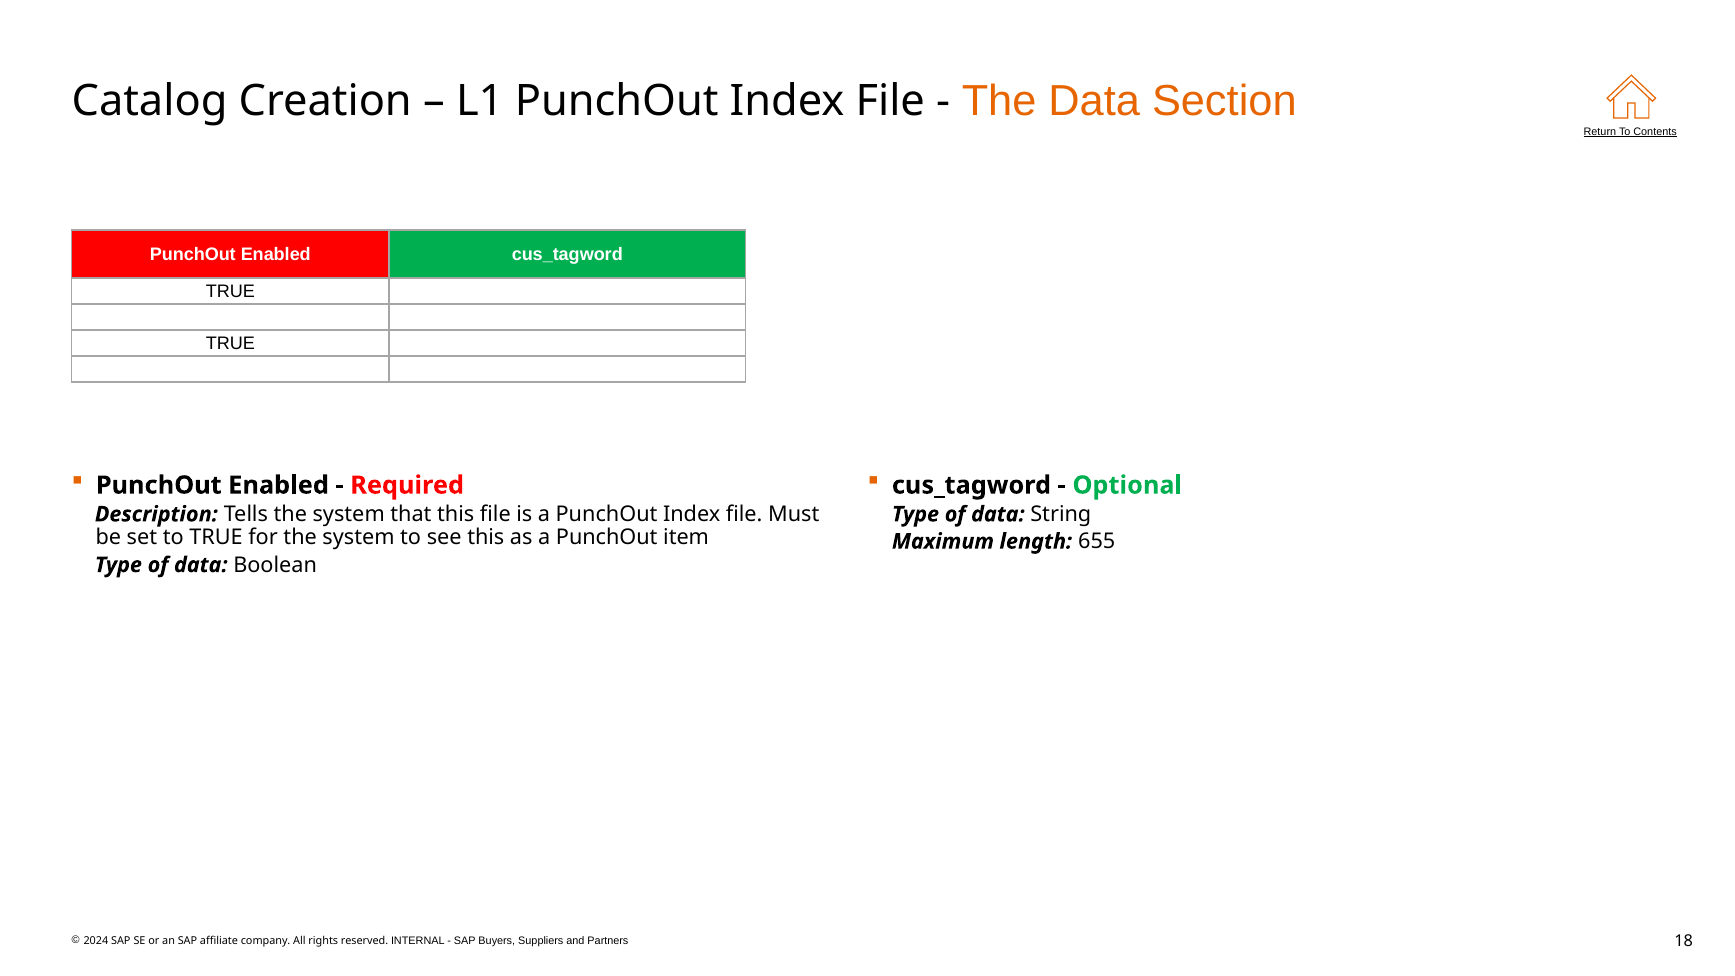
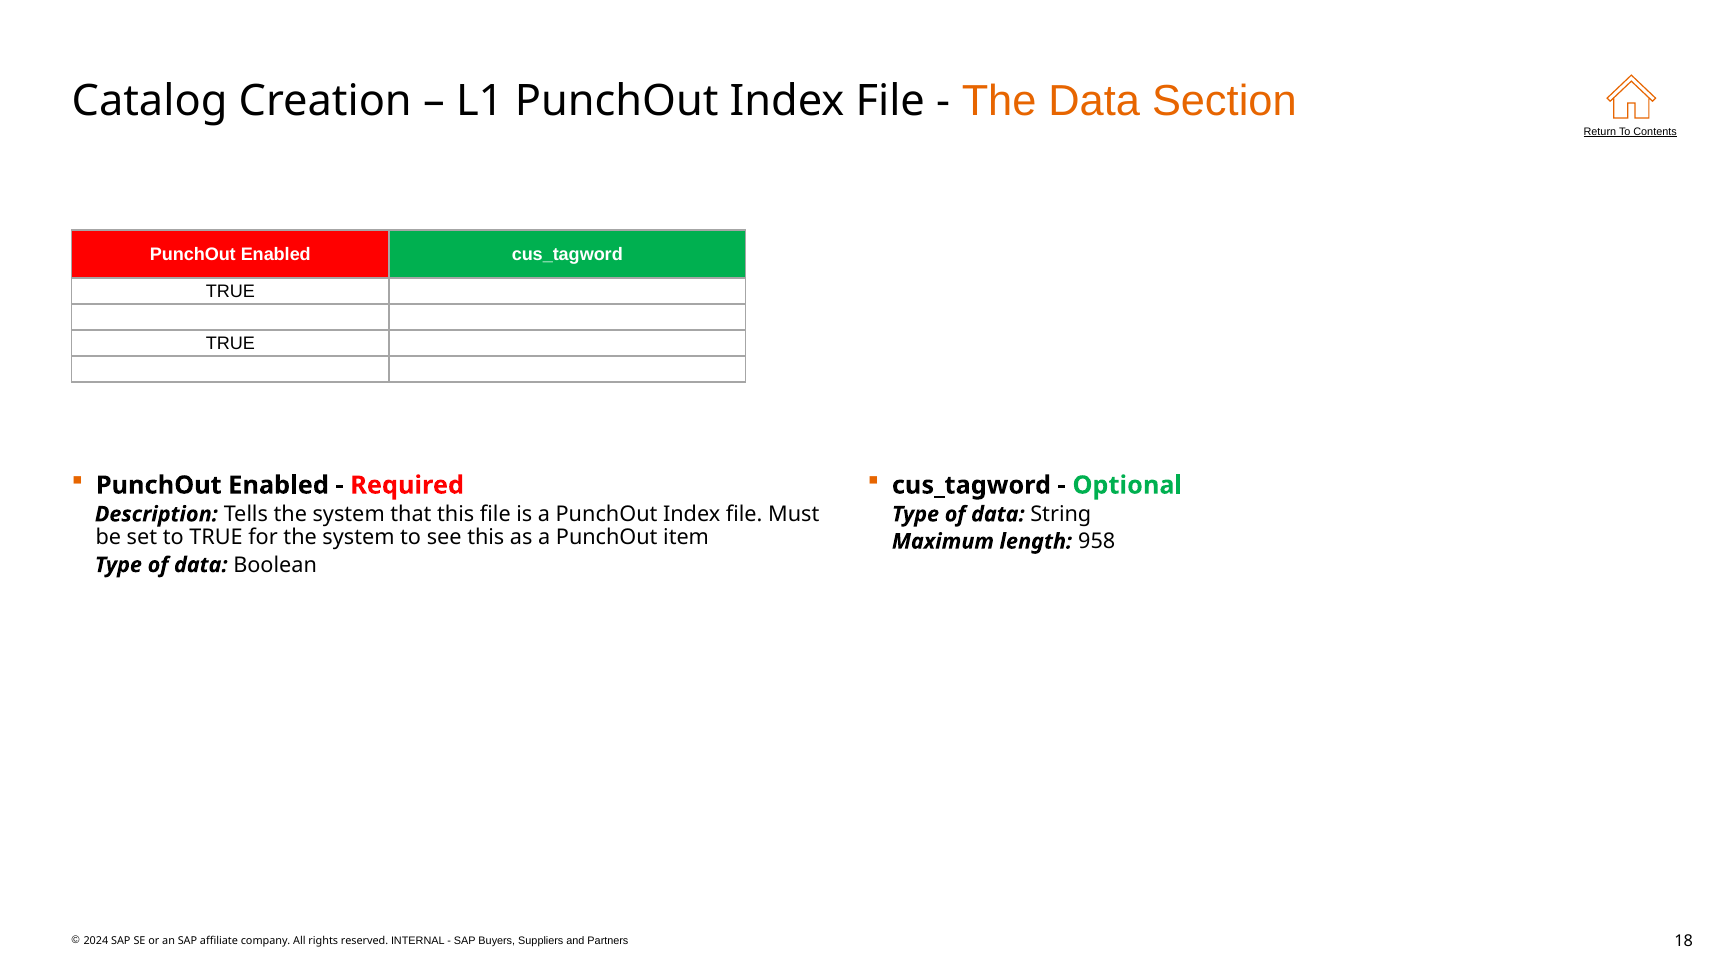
655: 655 -> 958 (1097, 541)
